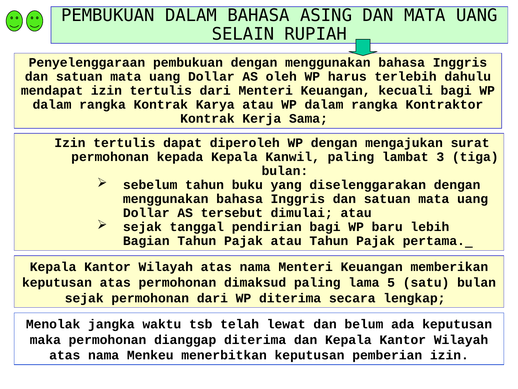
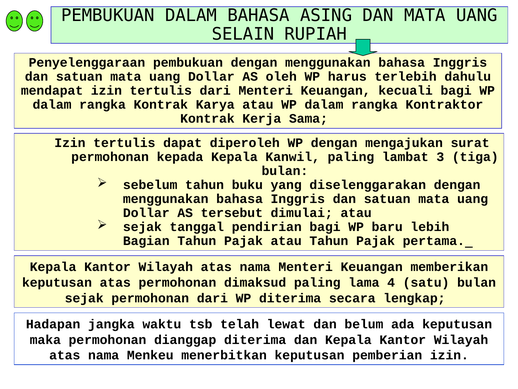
5: 5 -> 4 (391, 282)
Menolak: Menolak -> Hadapan (53, 324)
